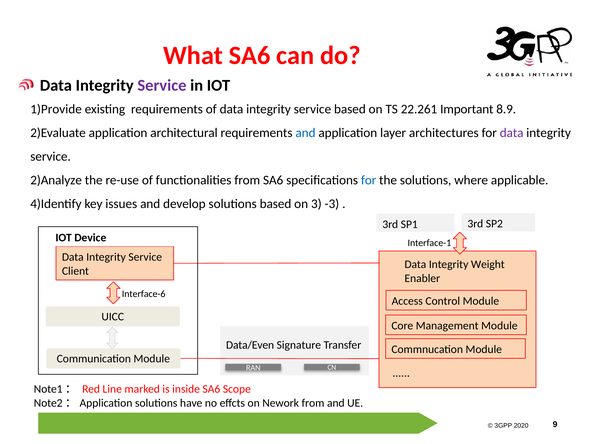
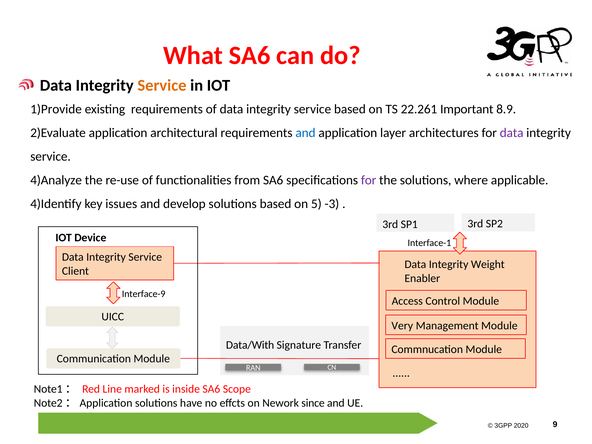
Service colour: purple -> orange (162, 86)
2)Analyze: 2)Analyze -> 4)Analyze (56, 180)
for colour: blue -> purple (369, 180)
3: 3 -> 5 (316, 204)
Interface-6: Interface-6 -> Interface-9 (144, 294)
Core: Core -> Very (402, 326)
Data/Even: Data/Even -> Data/With (250, 345)
Nework from: from -> since (313, 403)
